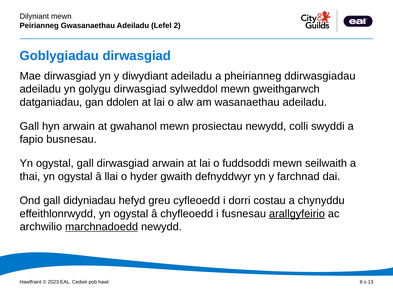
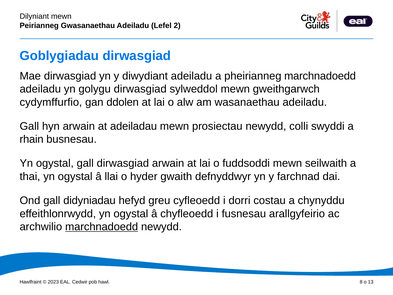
pheirianneg ddirwasgiadau: ddirwasgiadau -> marchnadoedd (320, 76)
datganiadau: datganiadau -> cydymffurfio (51, 102)
gwahanol: gwahanol -> adeiladau (134, 126)
fapio: fapio -> rhain (32, 139)
arallgyfeirio underline: present -> none (297, 213)
